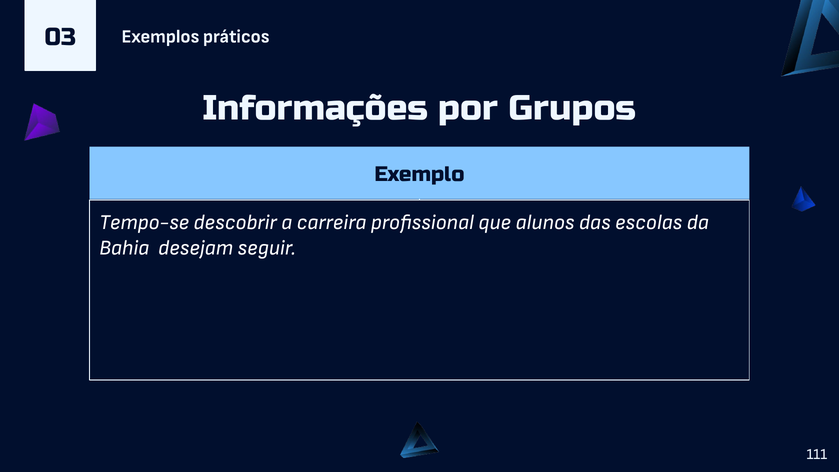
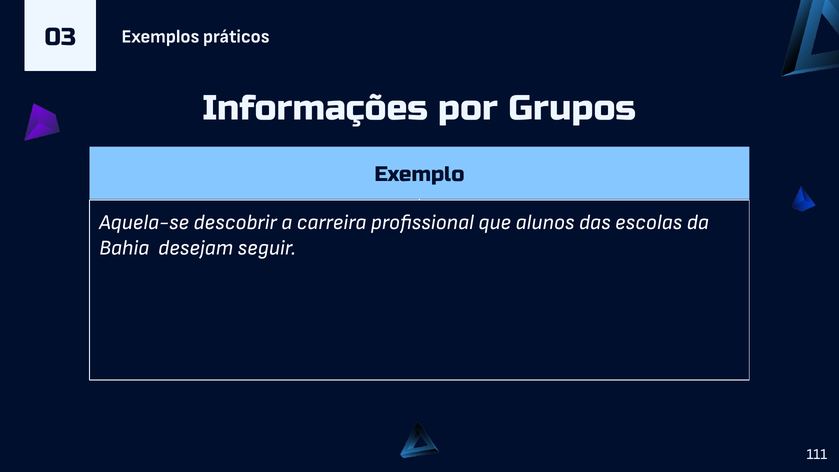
Tempo-se: Tempo-se -> Aquela-se (144, 222)
